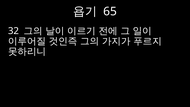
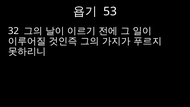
65: 65 -> 53 (110, 11)
